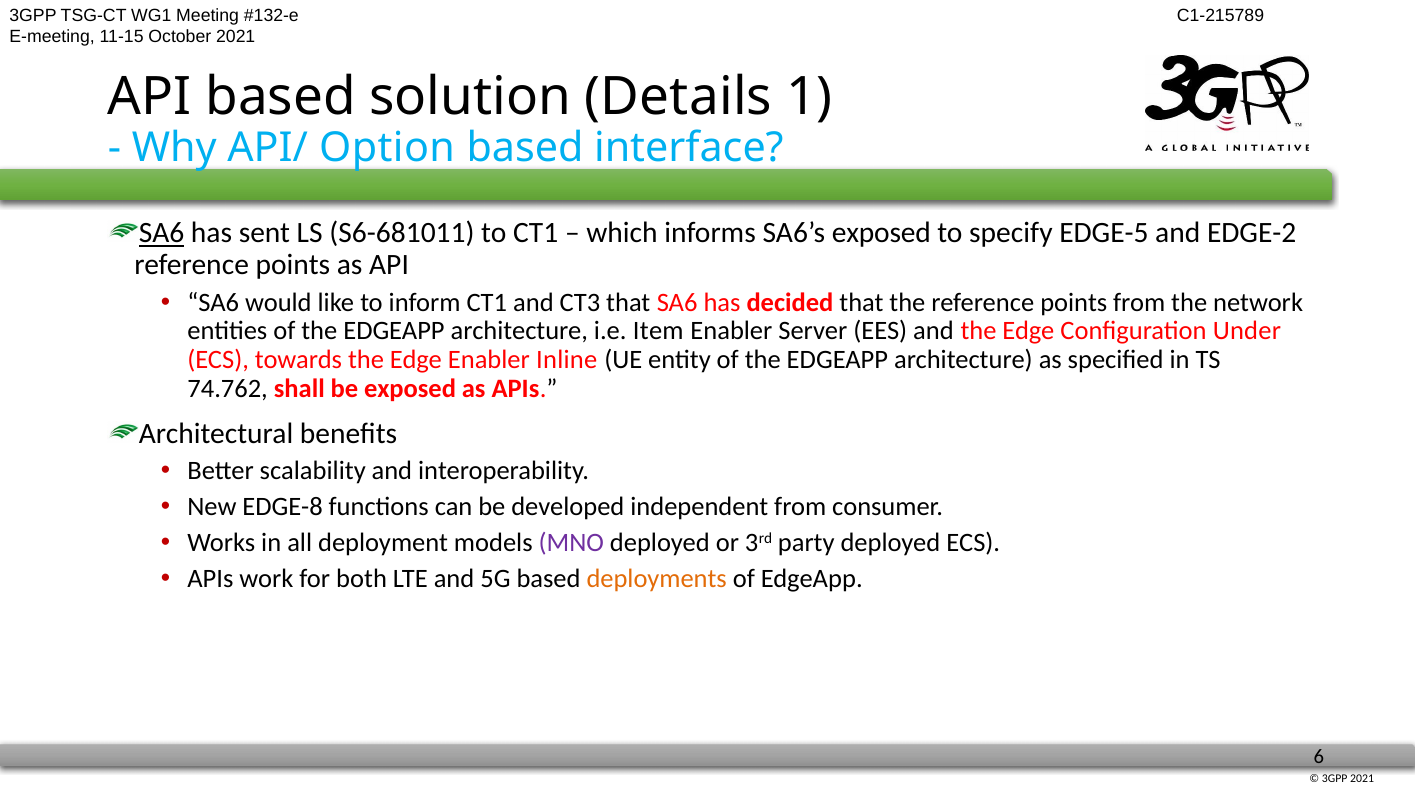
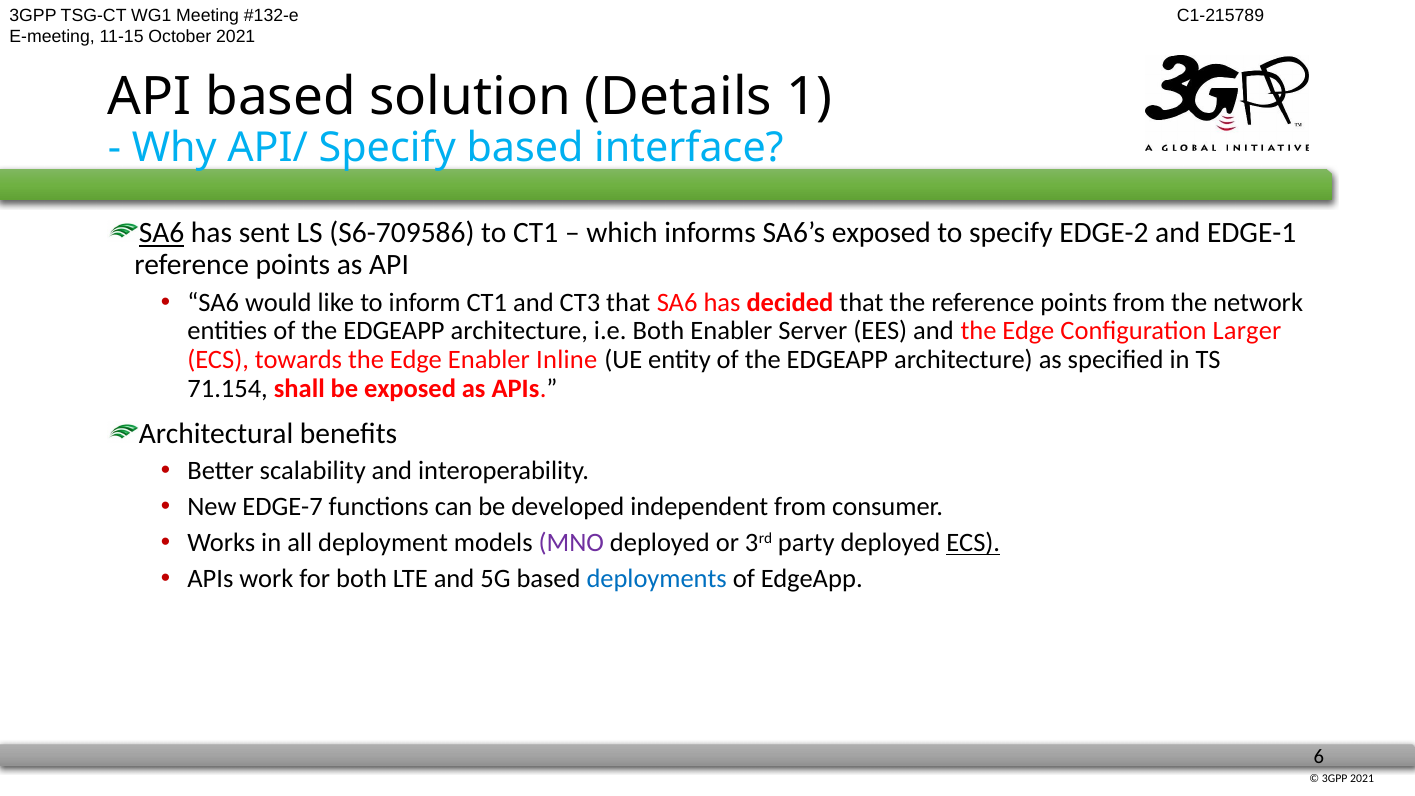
API/ Option: Option -> Specify (387, 148)
S6-681011: S6-681011 -> S6-709586 (402, 233)
EDGE-5: EDGE-5 -> EDGE-2 (1104, 233)
EDGE-2: EDGE-2 -> EDGE-1 (1252, 233)
i.e Item: Item -> Both (658, 331)
Under: Under -> Larger (1247, 331)
74.762: 74.762 -> 71.154 (228, 388)
EDGE-8: EDGE-8 -> EDGE-7 (283, 507)
ECS underline: none -> present (973, 543)
deployments colour: orange -> blue (657, 579)
